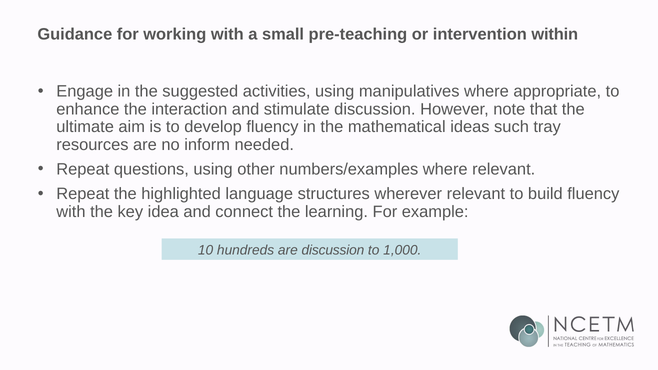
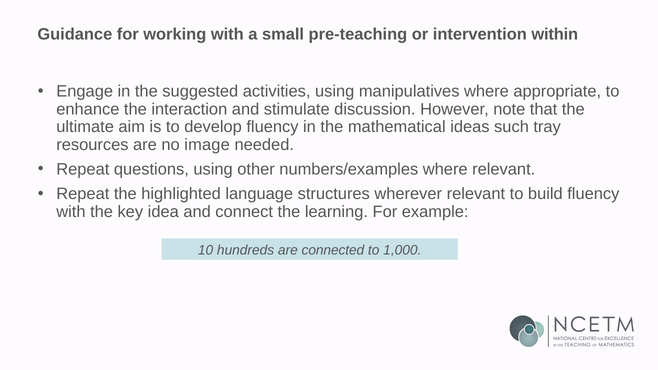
inform: inform -> image (207, 145)
are discussion: discussion -> connected (333, 250)
